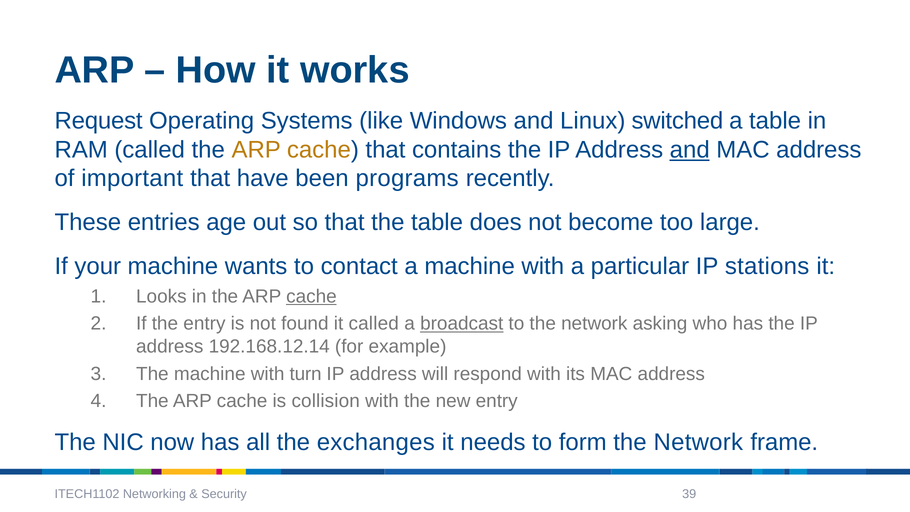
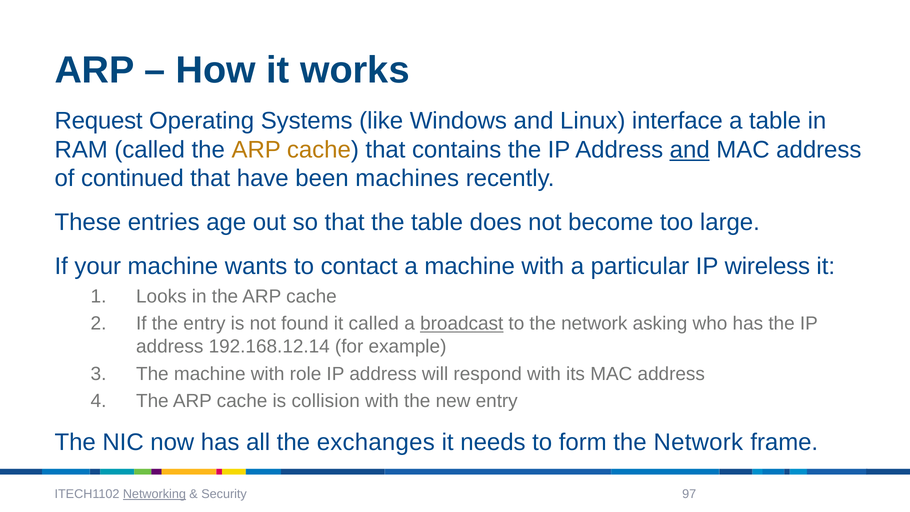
switched: switched -> interface (677, 121)
important: important -> continued (132, 178)
programs: programs -> machines (407, 178)
stations: stations -> wireless (767, 266)
cache underline: present -> none (311, 296)
turn: turn -> role (306, 374)
Networking underline: none -> present (154, 494)
39: 39 -> 97 (689, 494)
